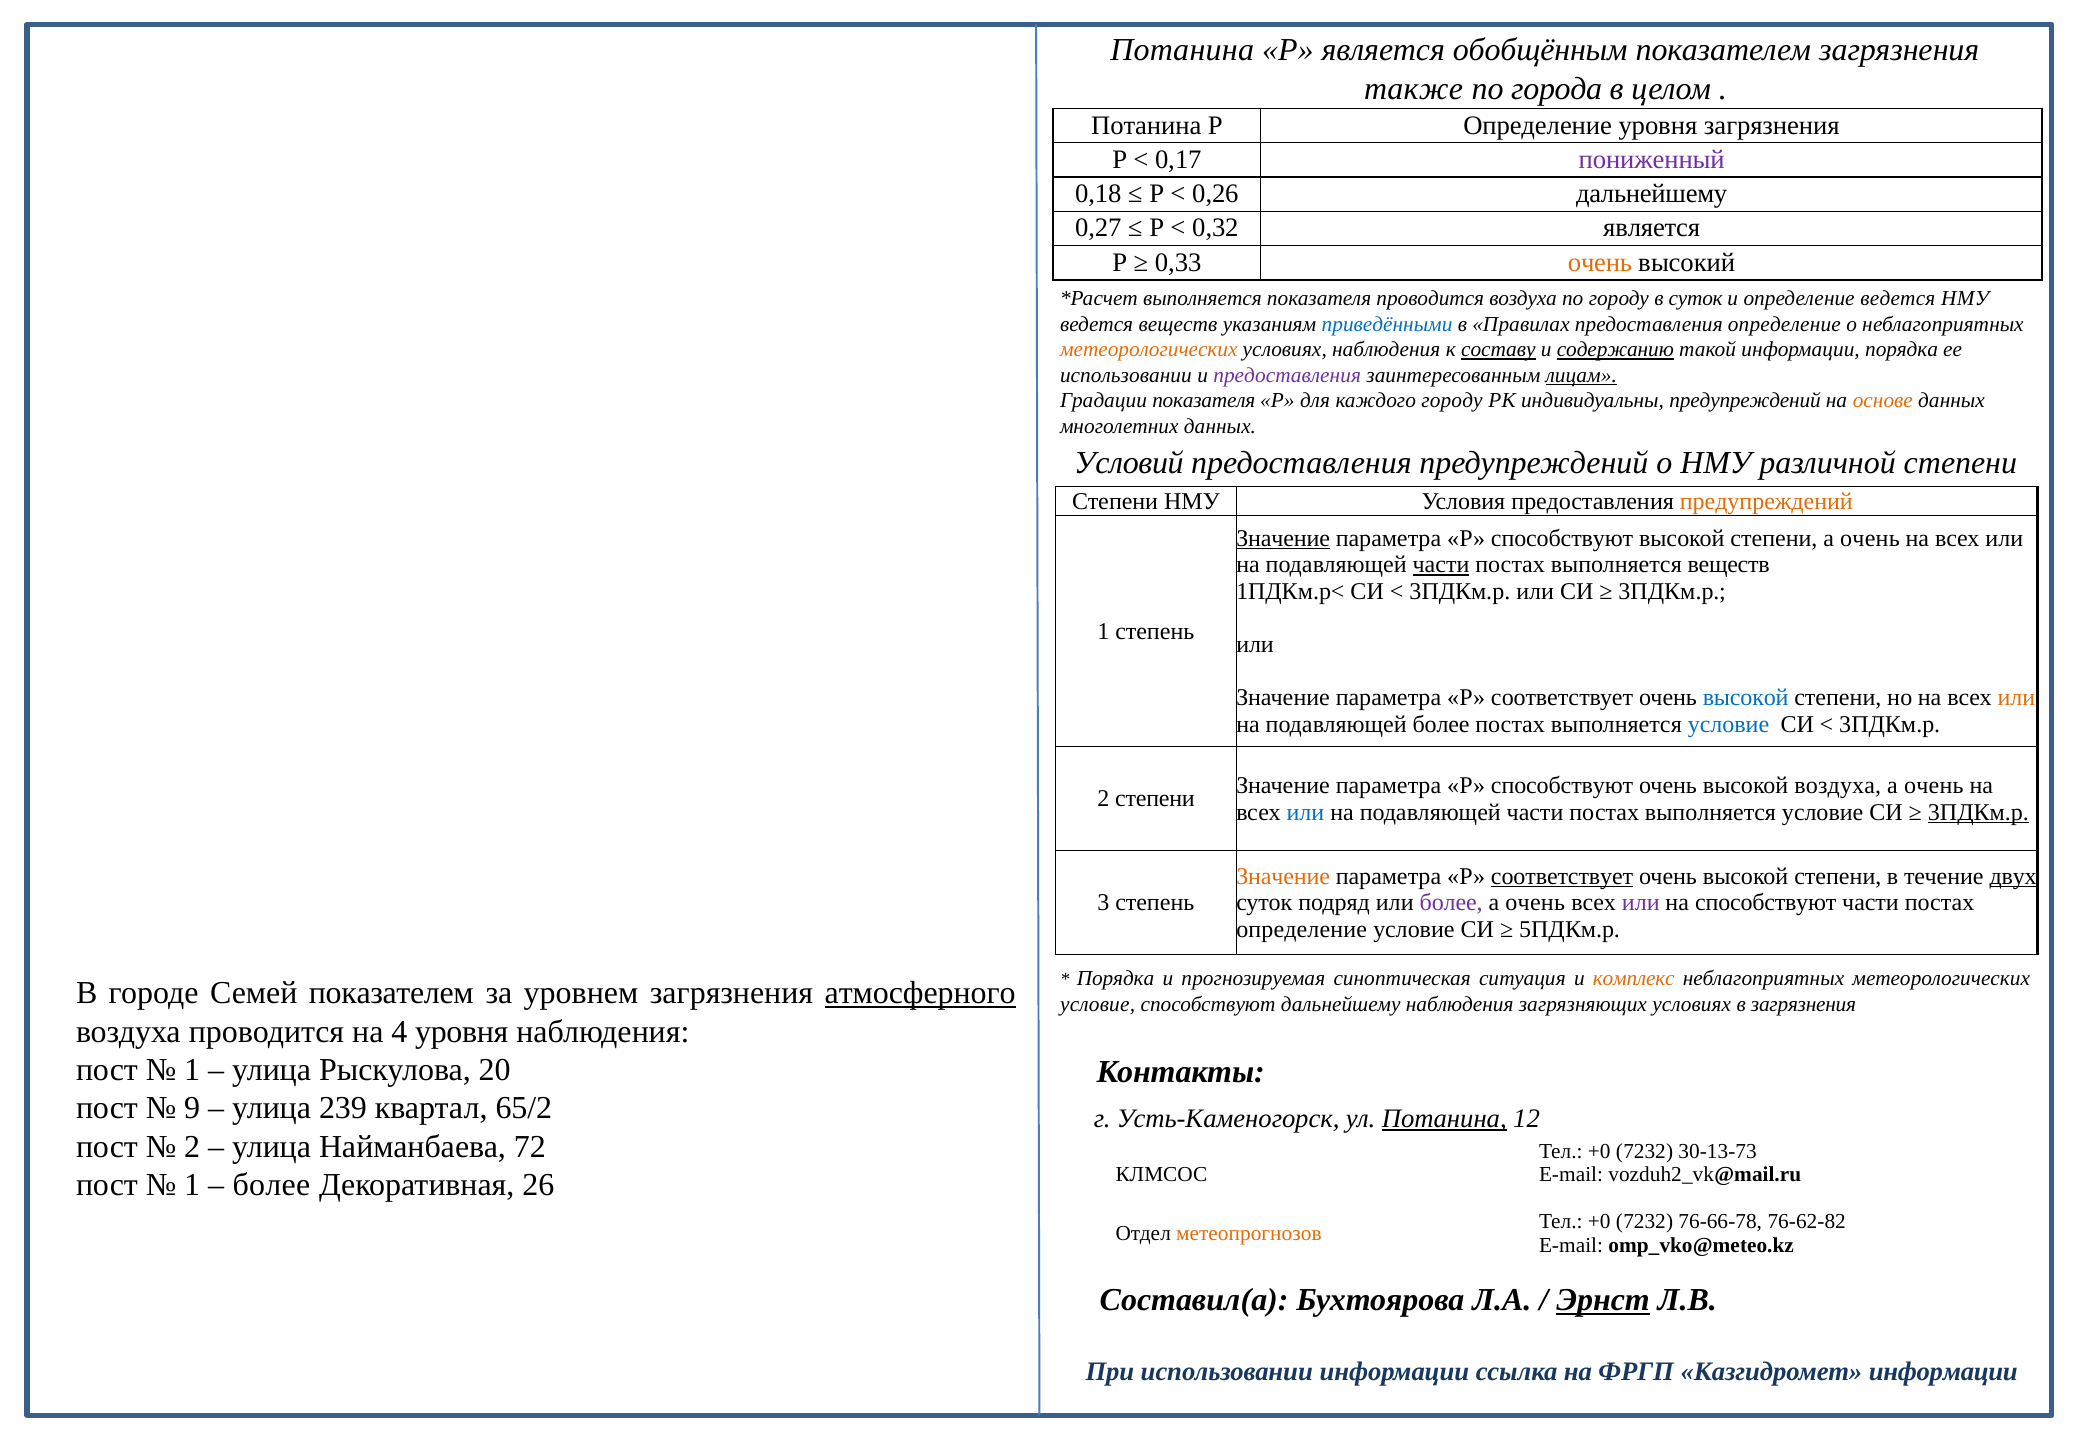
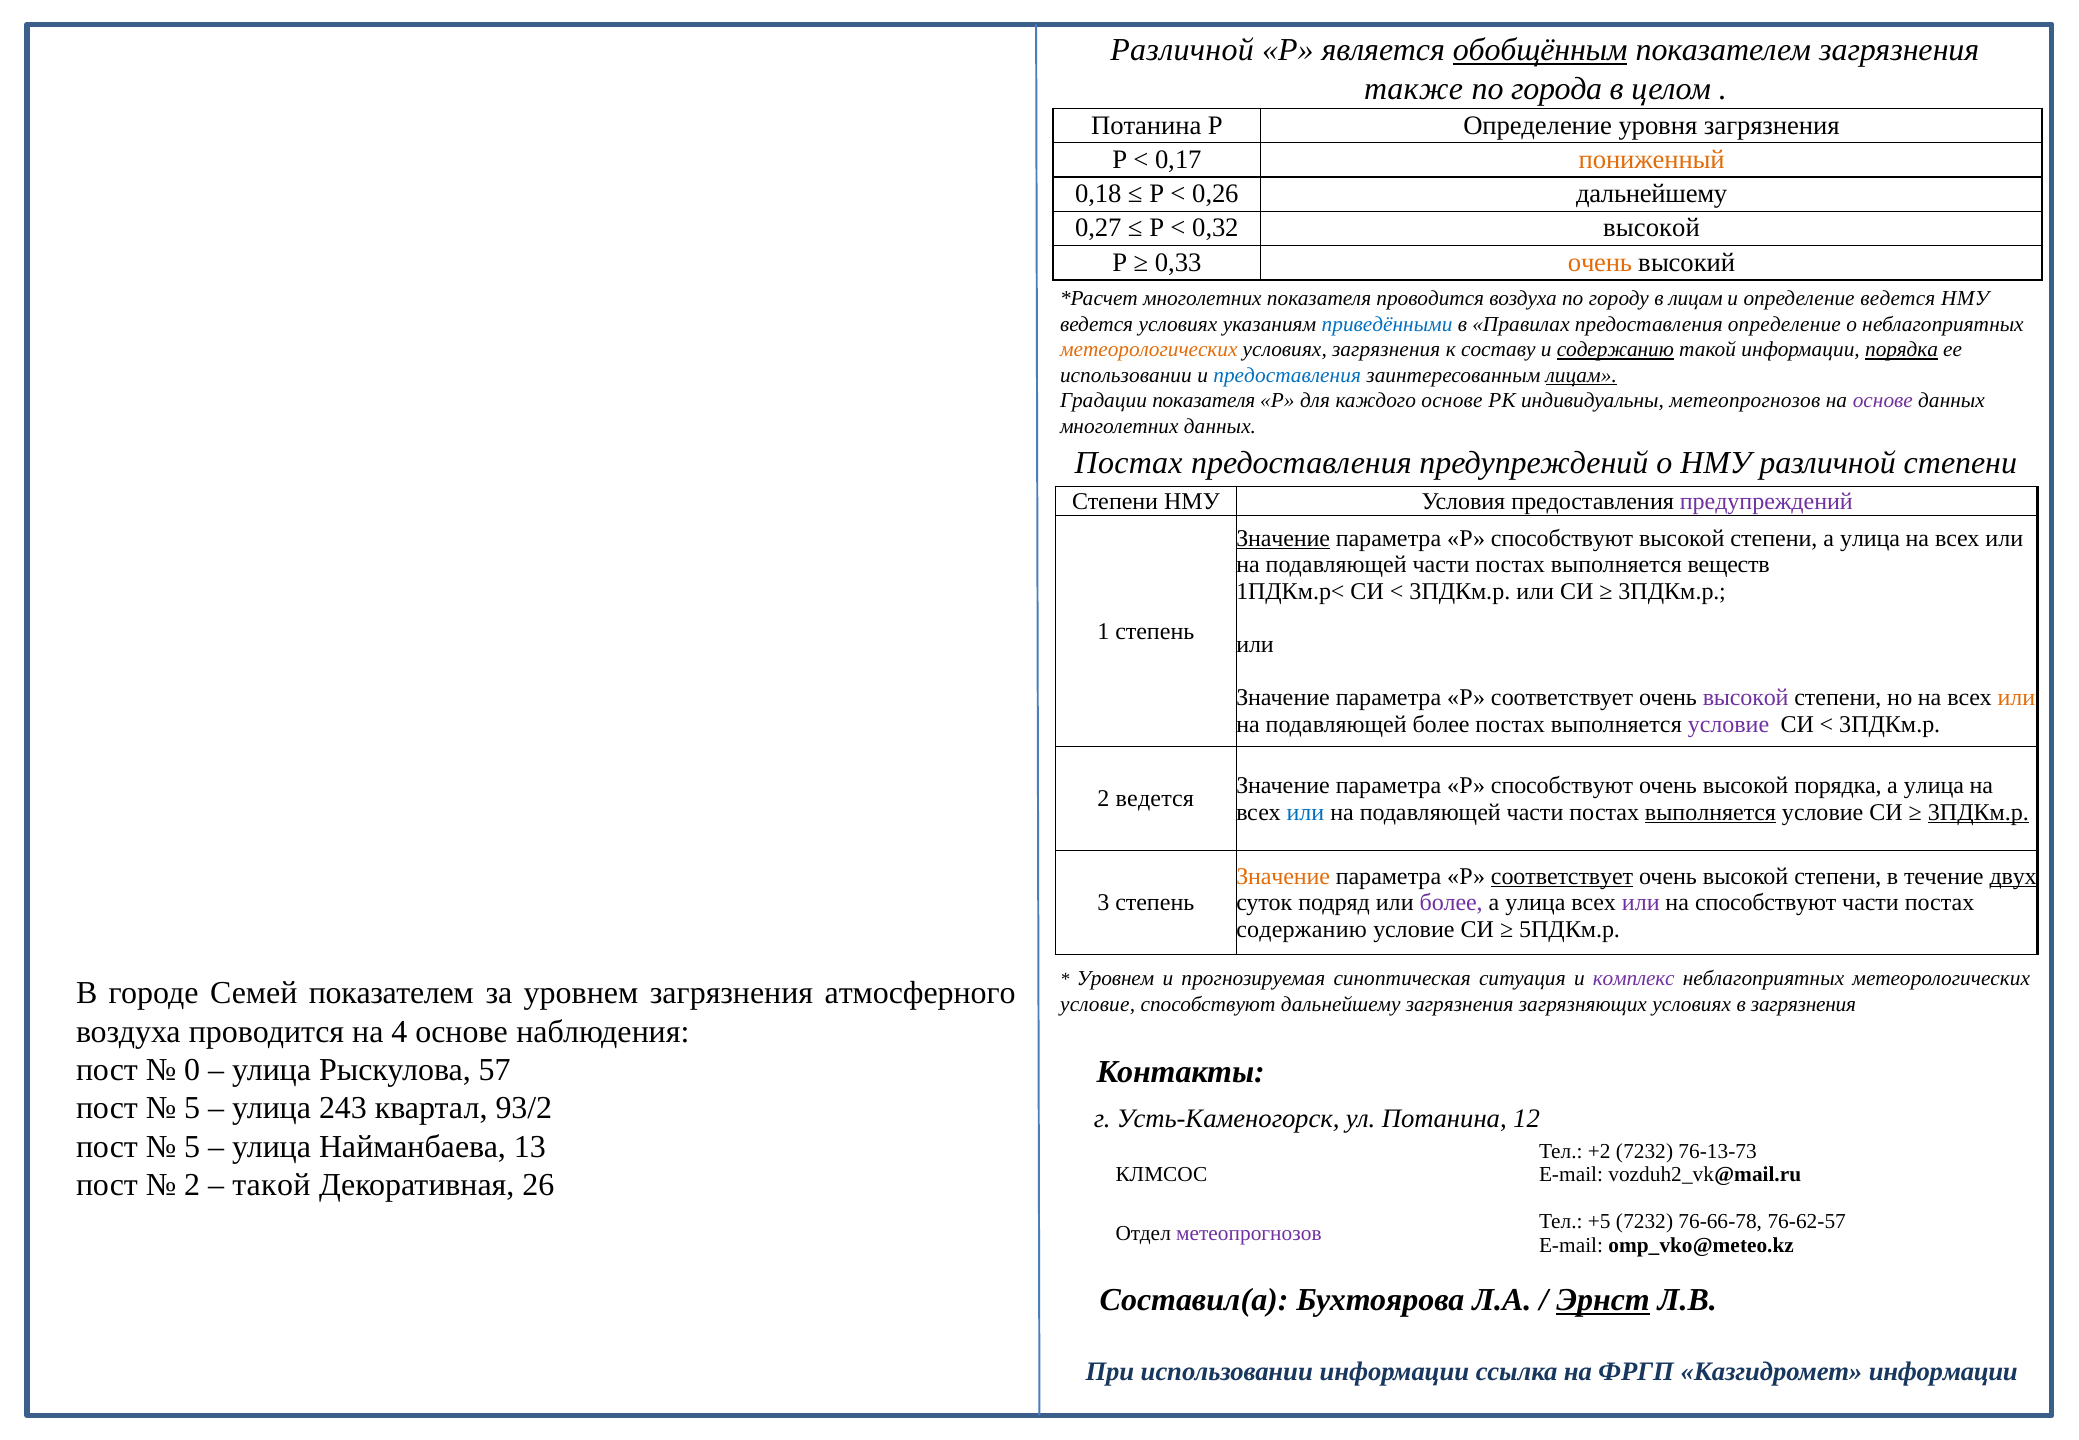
Потанина: Потанина -> Различной (1182, 50)
обобщённым underline: none -> present (1540, 50)
пониженный colour: purple -> orange (1652, 159)
0,32 является: является -> высокой (1652, 228)
выполняется: выполняется -> многолетних (1202, 299)
в суток: суток -> лицам (1696, 299)
ведется веществ: веществ -> условиях (1178, 324)
условиях наблюдения: наблюдения -> загрязнения (1386, 350)
составу underline: present -> none (1498, 350)
порядка underline: none -> present (1902, 350)
предоставления colour: purple -> blue (1287, 375)
каждого городу: городу -> основе (1452, 401)
индивидуальны предупреждений: предупреждений -> метеопрогнозов (1745, 401)
основе colour: orange -> purple (1883, 401)
Условий: Условий -> Постах (1129, 462)
предупреждений colour: orange -> purple (1766, 501)
степени а очень: очень -> улица (1870, 538)
части underline: present -> none (1441, 565)
высокой colour: blue -> purple (1746, 698)
условие colour: blue -> purple (1729, 724)
высокой воздуха: воздуха -> порядка (1838, 785)
очень: очень -> улица (1934, 785)
2 степени: степени -> ведется (1155, 799)
выполняется underline: none -> present (1710, 812)
очень: очень -> улица (1535, 902)
определение: определение -> содержанию (1302, 929)
Порядка: Порядка -> Уровнем (1116, 978)
комплекс colour: orange -> purple (1634, 978)
атмосферного underline: present -> none (920, 993)
дальнейшему наблюдения: наблюдения -> загрязнения (1460, 1004)
4 уровня: уровня -> основе (462, 1031)
1: 1 -> 0 (192, 1069)
20: 20 -> 57 (495, 1069)
9: 9 -> 5 (192, 1108)
239: 239 -> 243 (343, 1108)
65/2: 65/2 -> 93/2 (524, 1108)
Потанина underline: present -> none (1444, 1118)
2: 2 -> 5 (192, 1146)
72: 72 -> 13 (530, 1146)
+0: +0 -> +2 (1599, 1151)
30-13-73: 30-13-73 -> 76-13-73 (1718, 1151)
1: 1 -> 2 (192, 1184)
более: более -> такой (271, 1184)
+0: +0 -> +5 (1599, 1221)
76-62-82: 76-62-82 -> 76-62-57 (1807, 1221)
метеопрогнозов colour: orange -> purple (1249, 1233)
